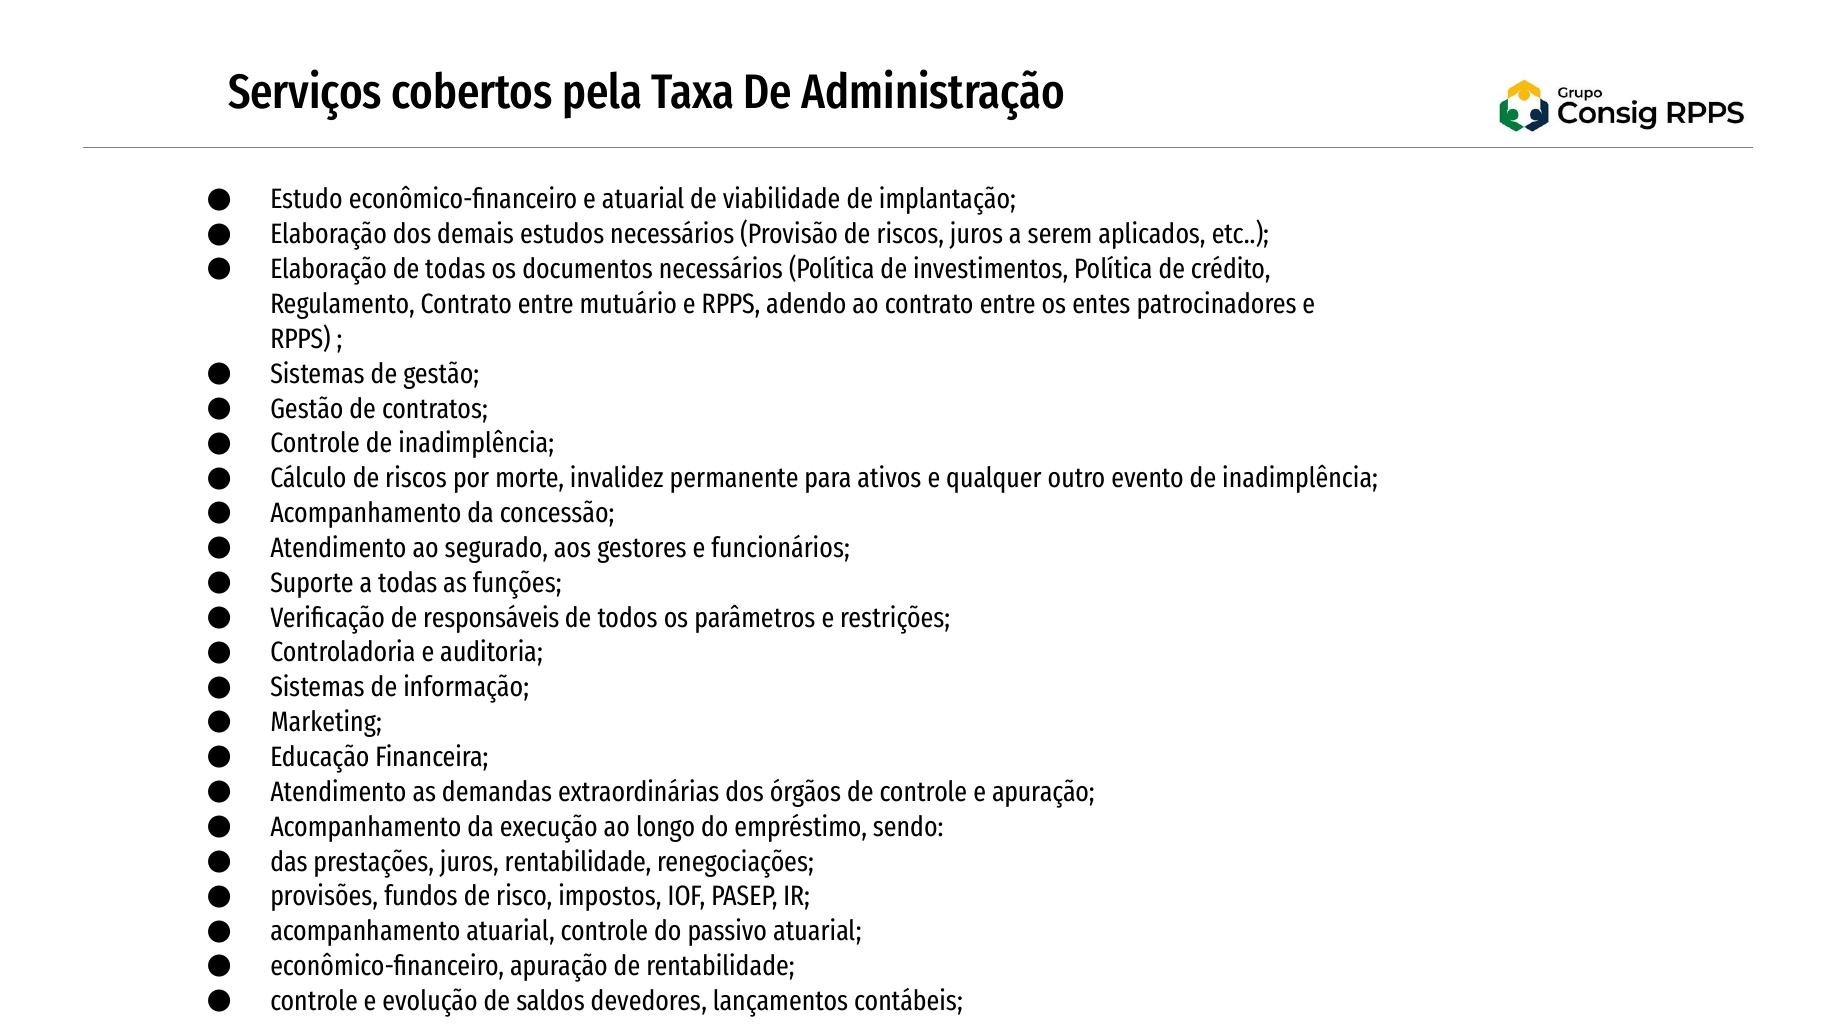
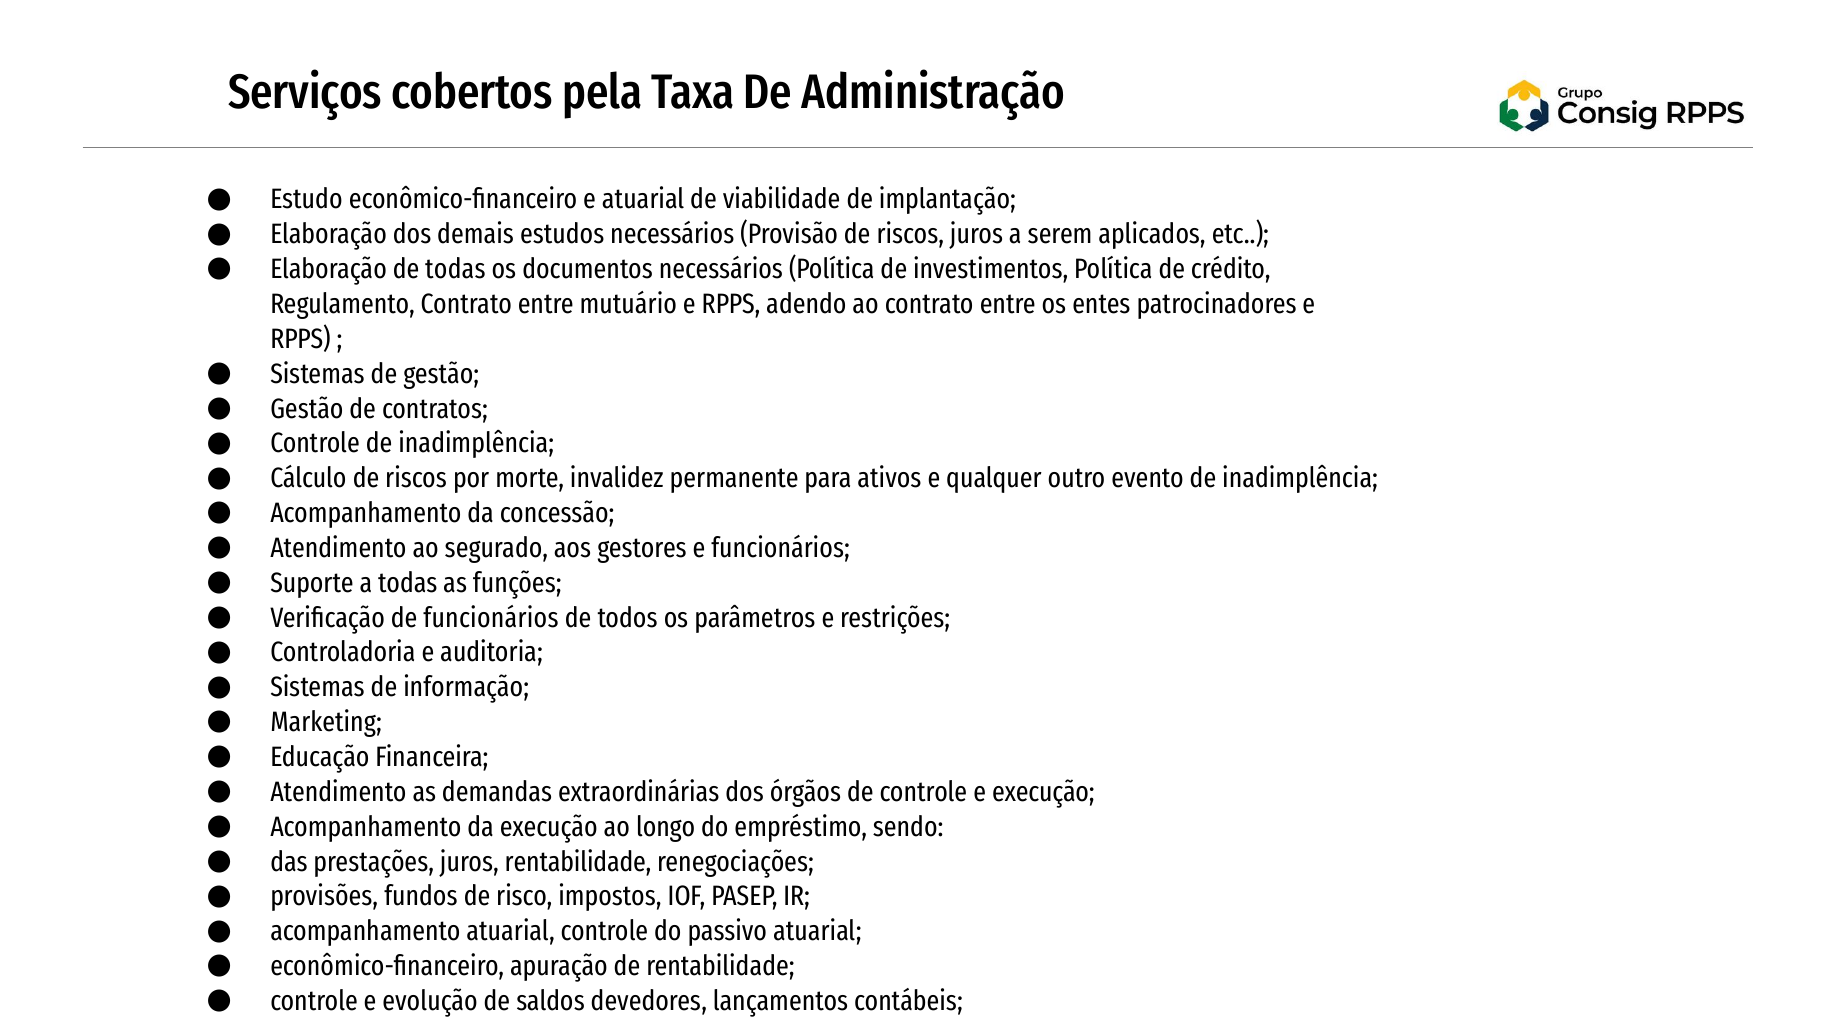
de responsáveis: responsáveis -> funcionários (491, 618)
e apuração: apuração -> execução (1043, 792)
